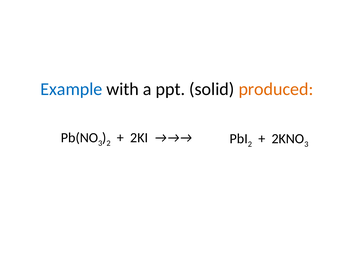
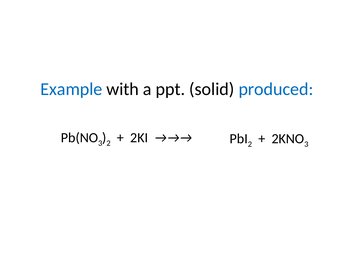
produced colour: orange -> blue (276, 89)
